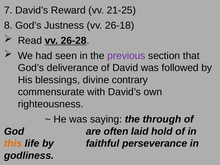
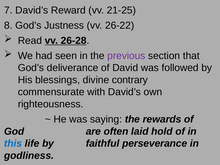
26-18: 26-18 -> 26-22 (120, 25)
through: through -> rewards (162, 119)
this colour: orange -> blue (13, 143)
